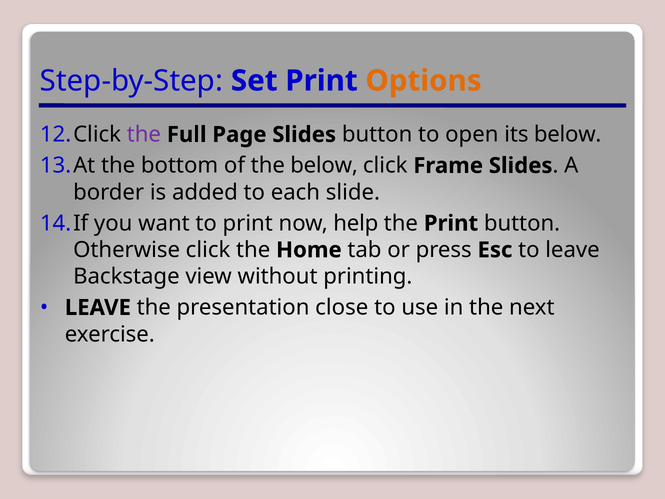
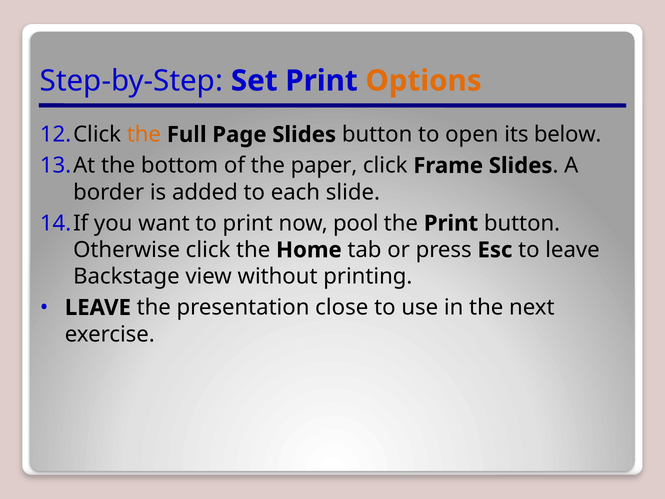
the colour: purple -> orange (144, 135)
the below: below -> paper (324, 166)
help: help -> pool (356, 223)
